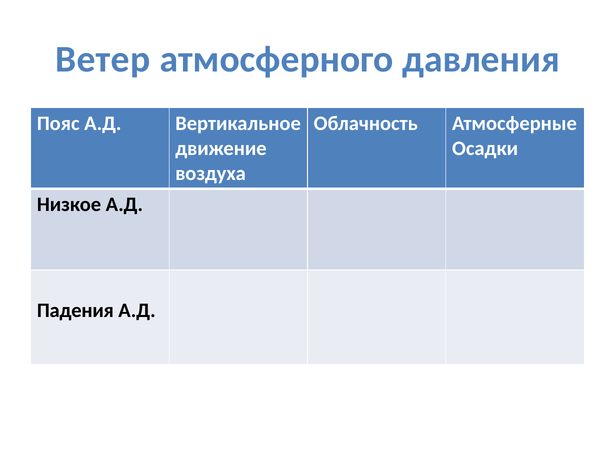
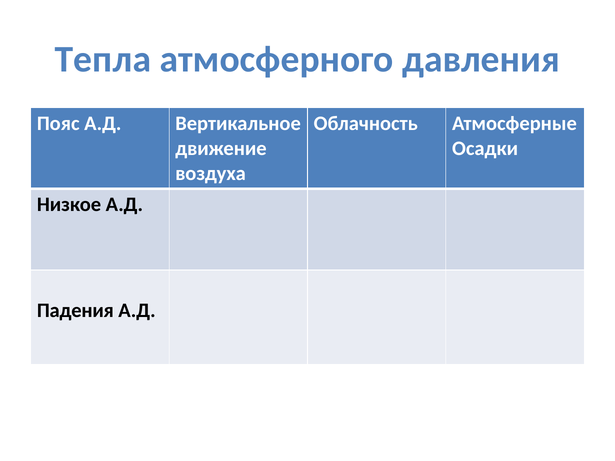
Ветер: Ветер -> Тепла (103, 60)
